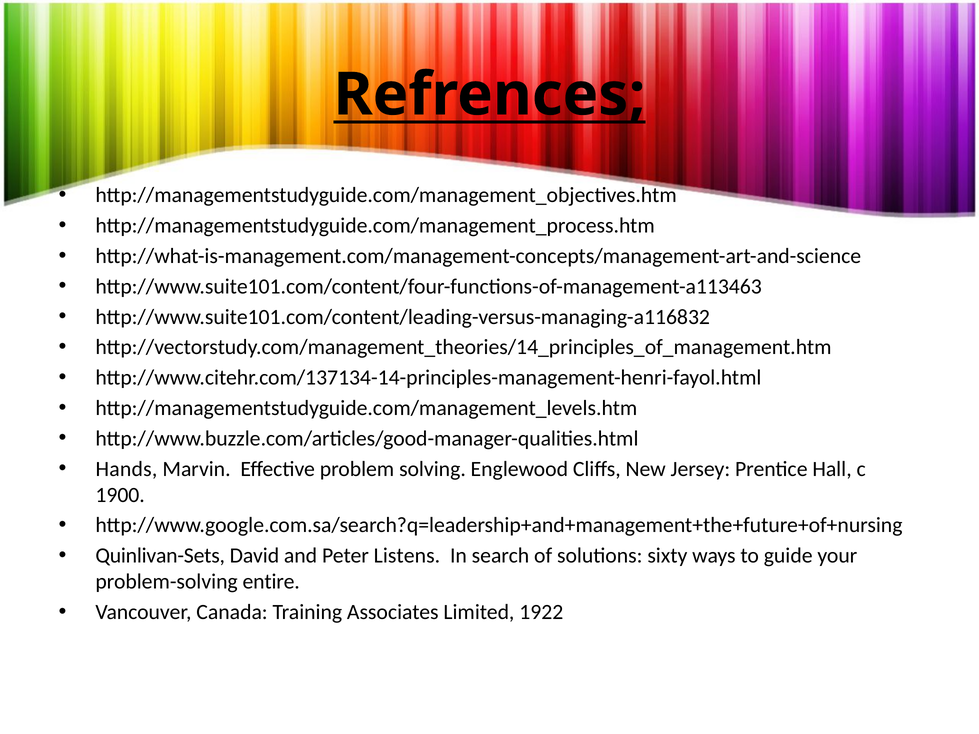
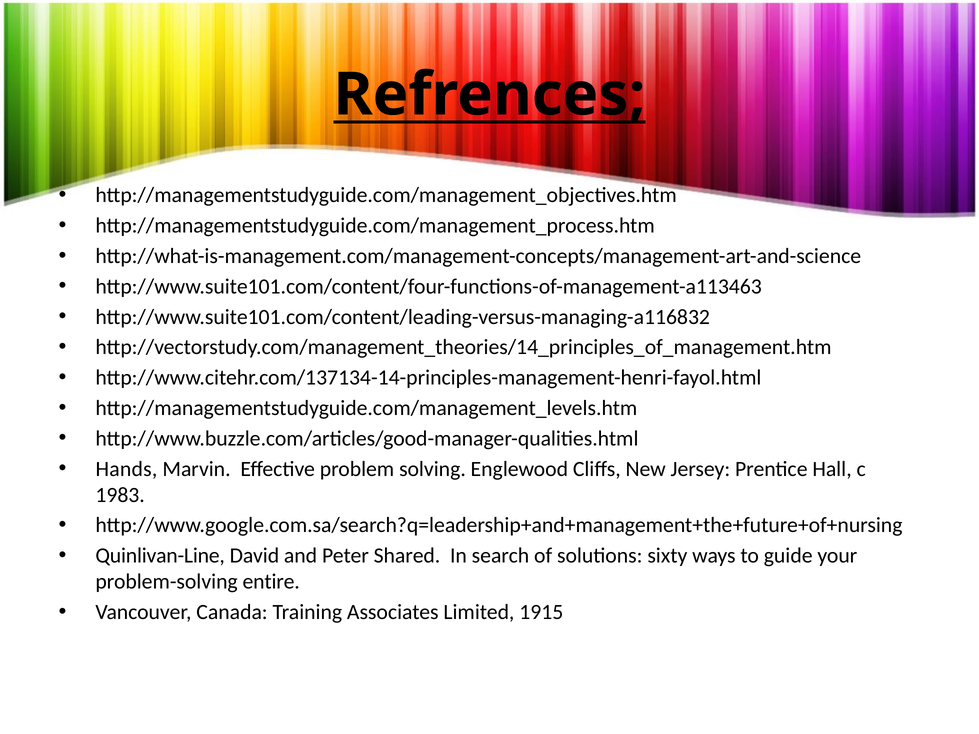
1900: 1900 -> 1983 (120, 495)
Quinlivan-Sets: Quinlivan-Sets -> Quinlivan-Line (160, 556)
Listens: Listens -> Shared (407, 556)
1922: 1922 -> 1915 (541, 612)
